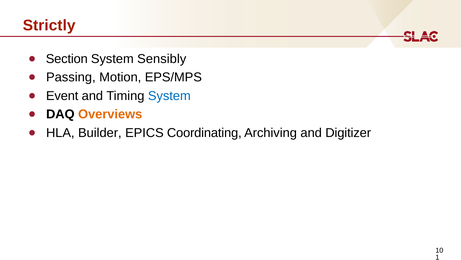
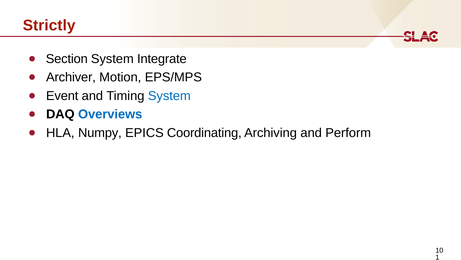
Sensibly: Sensibly -> Integrate (162, 59)
Passing: Passing -> Archiver (71, 77)
Overviews colour: orange -> blue (110, 114)
Builder: Builder -> Numpy (100, 133)
Digitizer: Digitizer -> Perform (348, 133)
